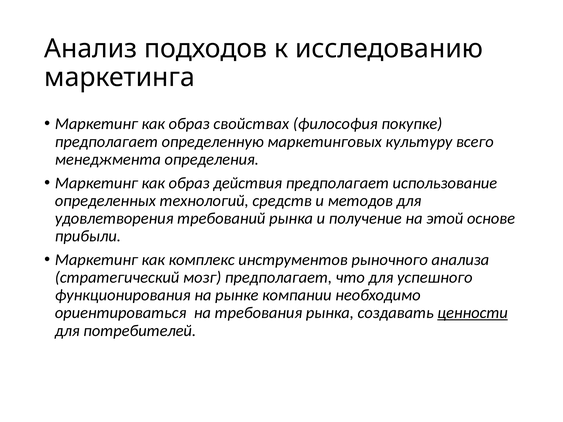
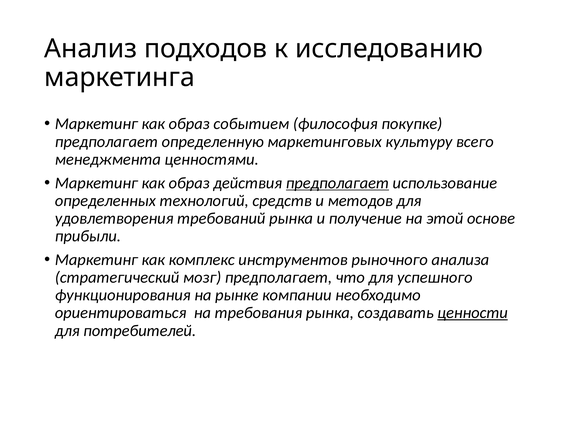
свойствах: свойствах -> событием (251, 124)
определения: определения -> ценностями (212, 159)
предполагает underline: none -> present (337, 183)
